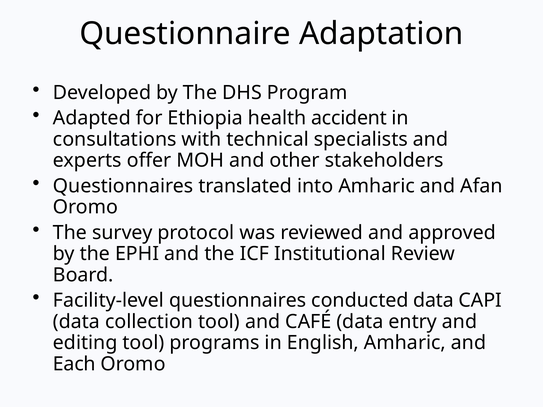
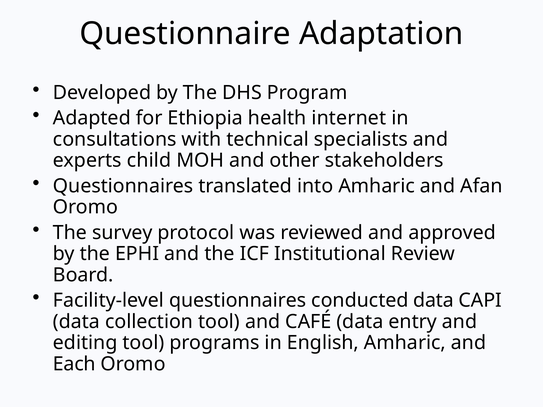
accident: accident -> internet (349, 118)
offer: offer -> child (149, 161)
